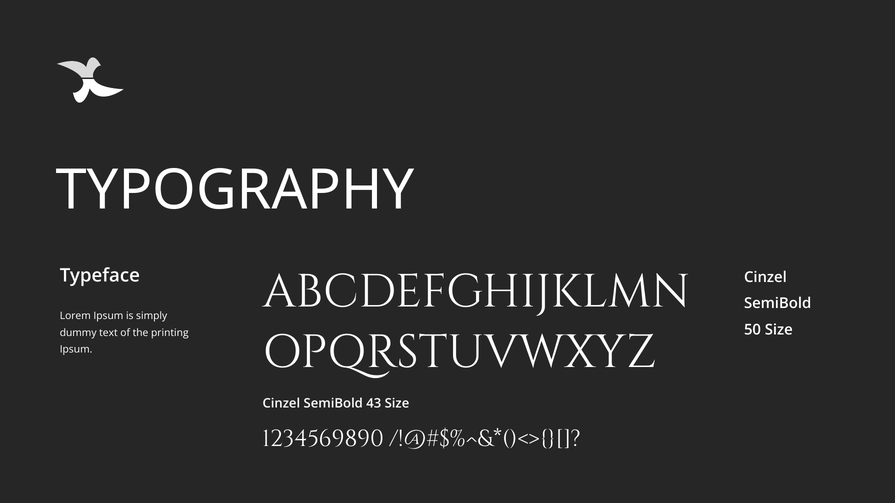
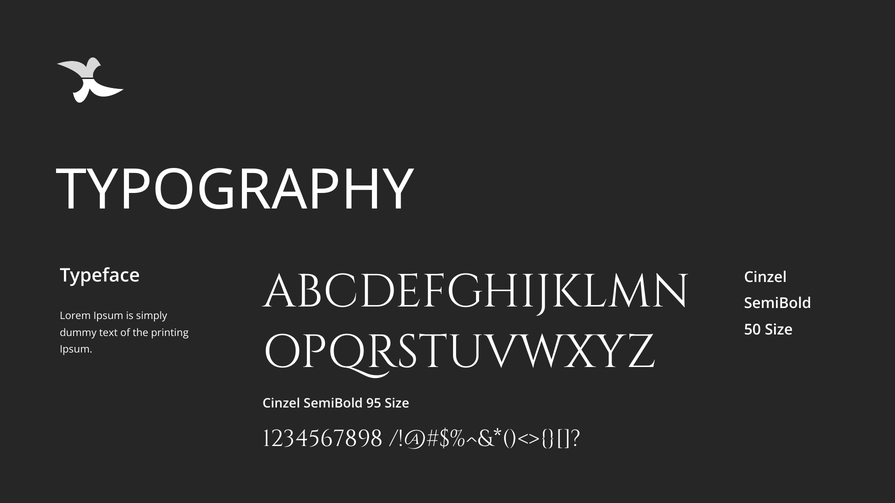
43: 43 -> 95 (374, 404)
1234569890: 1234569890 -> 1234567898 (323, 439)
